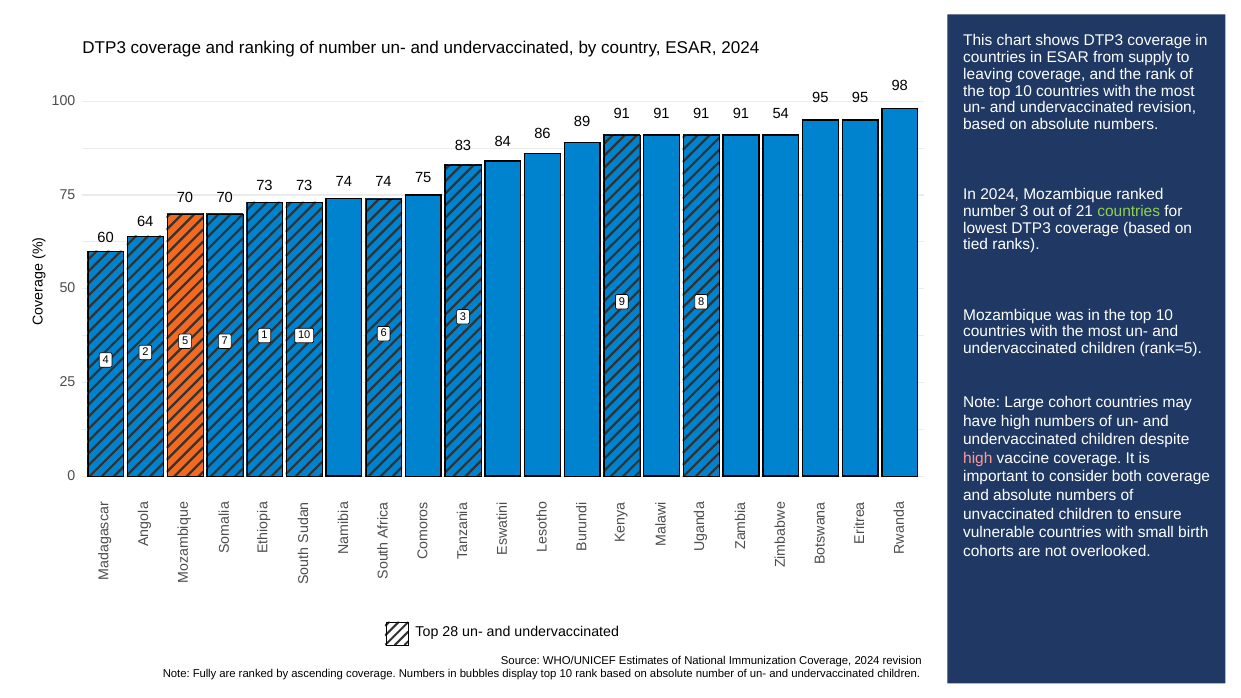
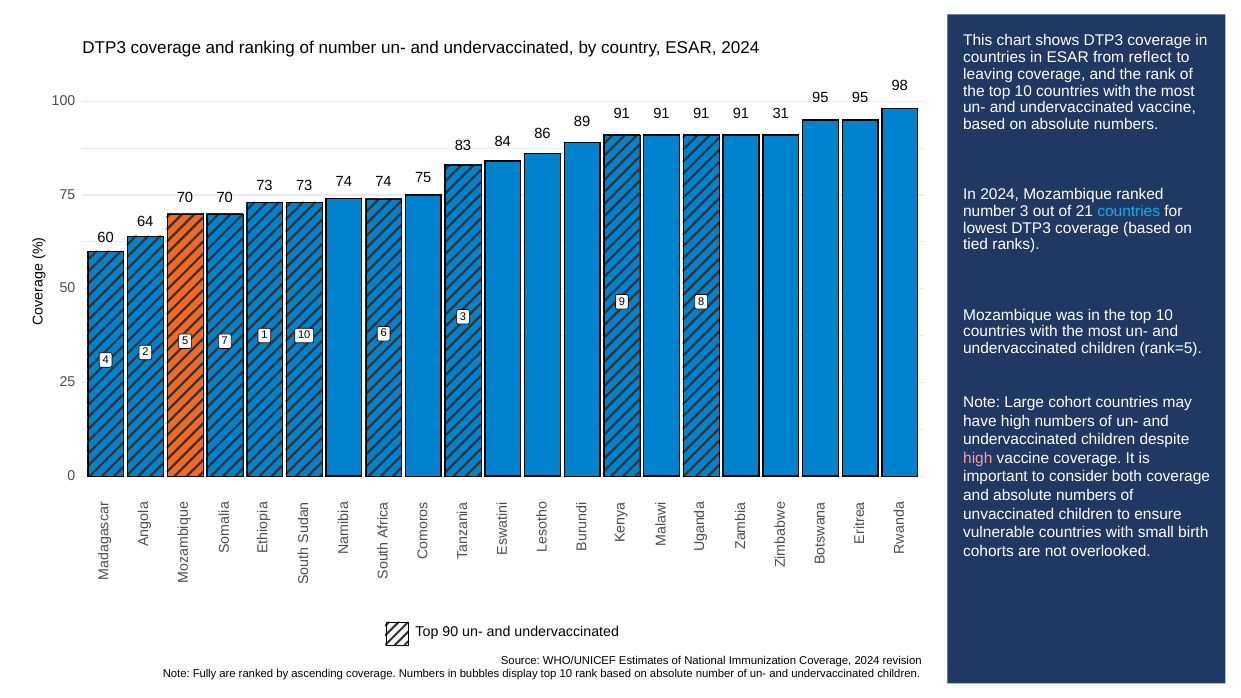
supply: supply -> reflect (1150, 58)
undervaccinated revision: revision -> vaccine (1167, 108)
54: 54 -> 31 (781, 114)
countries colour: light green -> light blue (1129, 211)
28: 28 -> 90 (450, 632)
